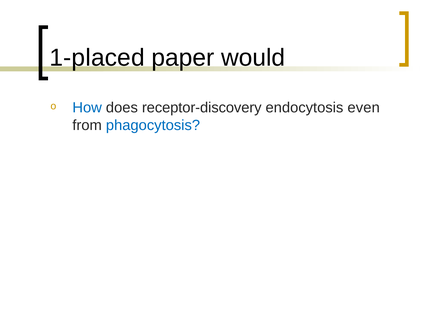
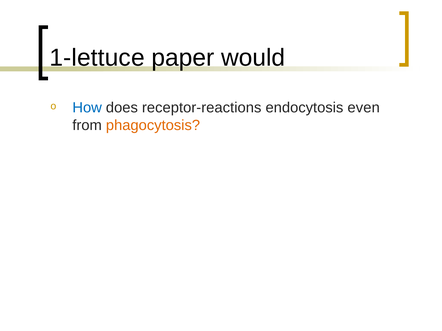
1-placed: 1-placed -> 1-lettuce (97, 58)
receptor-discovery: receptor-discovery -> receptor-reactions (202, 108)
phagocytosis colour: blue -> orange (153, 126)
